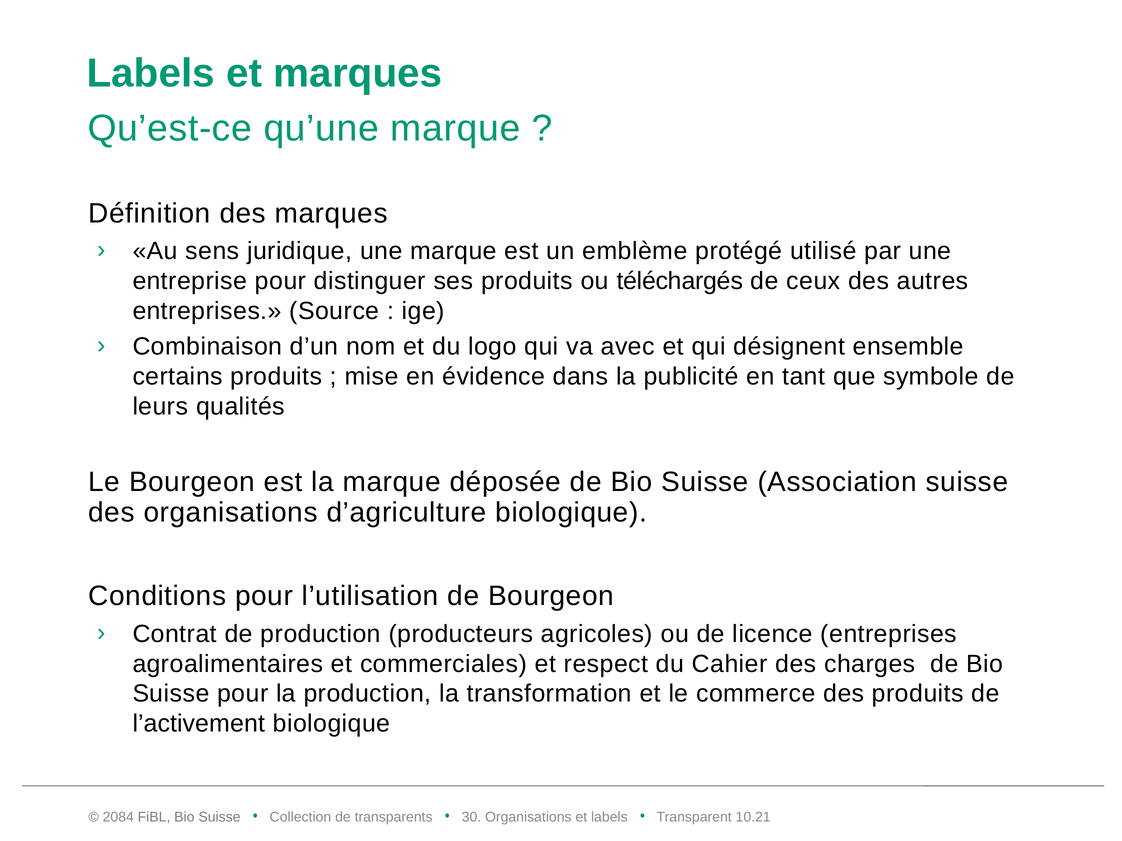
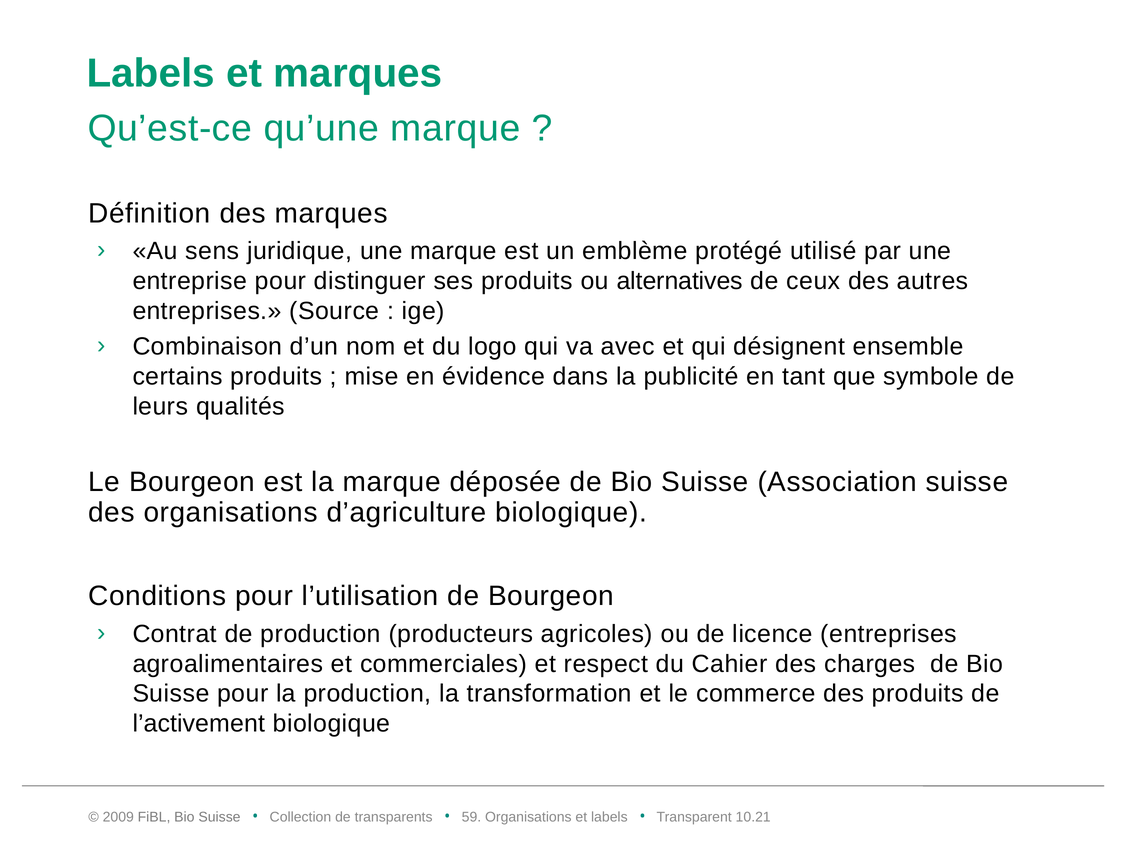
téléchargés: téléchargés -> alternatives (680, 281)
2084: 2084 -> 2009 (118, 818)
30: 30 -> 59 (471, 818)
